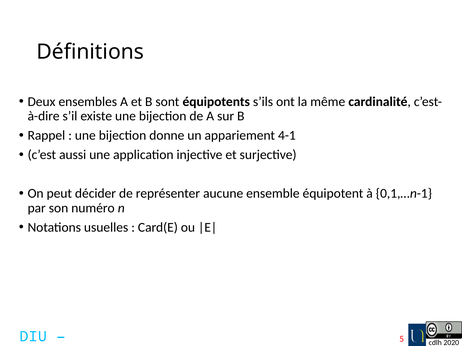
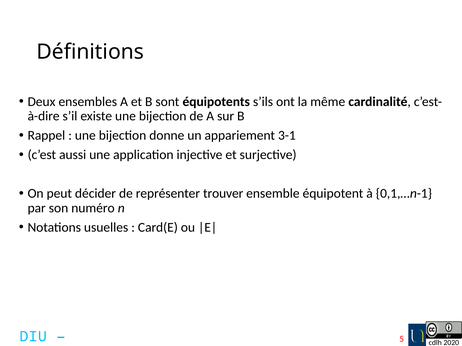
4-1: 4-1 -> 3-1 (287, 136)
aucune: aucune -> trouver (223, 194)
